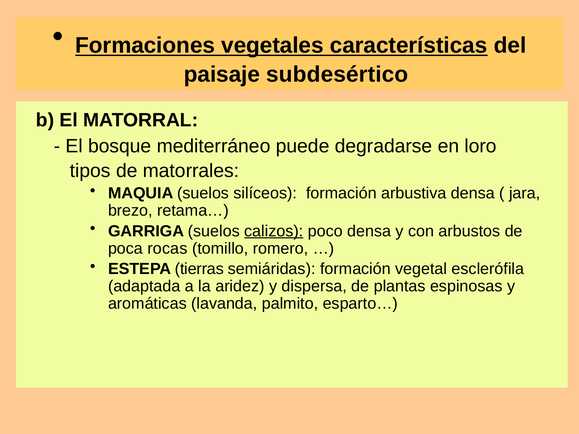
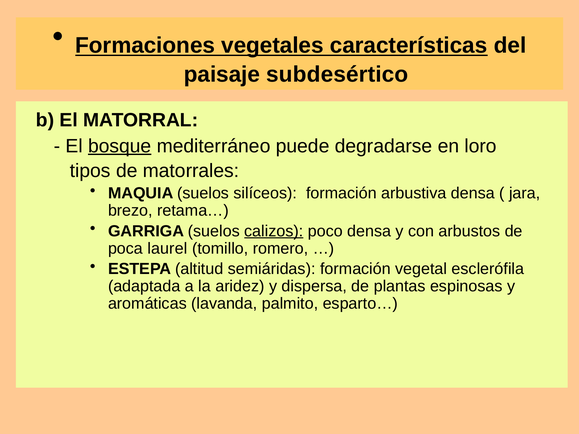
bosque underline: none -> present (120, 146)
rocas: rocas -> laurel (167, 249)
tierras: tierras -> altitud (199, 269)
